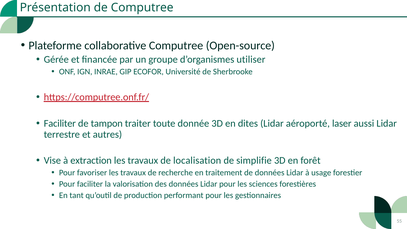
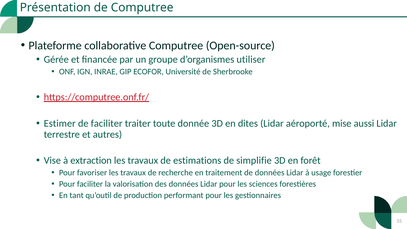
Faciliter: Faciliter -> Estimer (60, 123)
de tampon: tampon -> faciliter (107, 123)
laser: laser -> mise (342, 123)
localisation: localisation -> estimations (197, 161)
